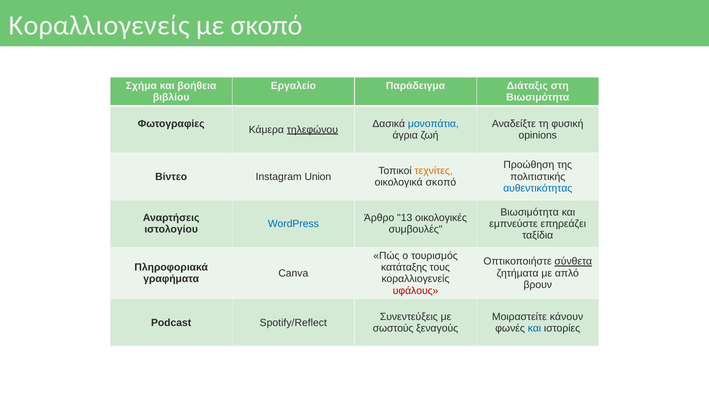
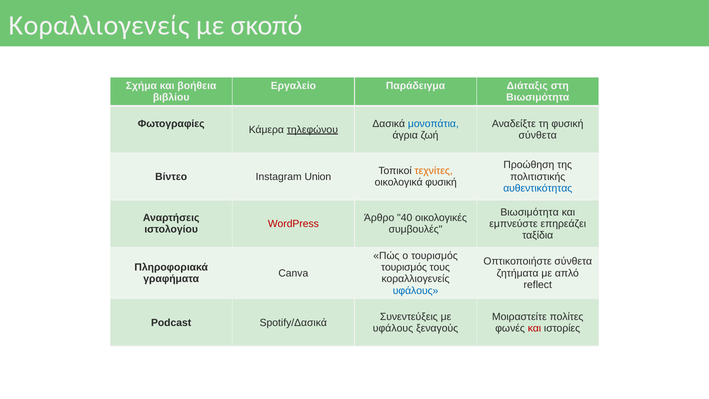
opinions: opinions -> σύνθετα (538, 135)
οικολογικά σκοπό: σκοπό -> φυσική (441, 182)
13: 13 -> 40 (405, 218)
WordPress colour: blue -> red (293, 224)
σύνθετα underline: present -> none (573, 261)
κατάταξης: κατάταξης -> τουρισμός (404, 267)
βρουν: βρουν -> reflect (538, 285)
υφάλους colour: red -> blue (416, 290)
κάνουν: κάνουν -> πολίτες (567, 317)
Spotify/Reflect: Spotify/Reflect -> Spotify/Δασικά (293, 322)
σωστούς: σωστούς -> υφάλους (393, 328)
και colour: blue -> red (534, 328)
